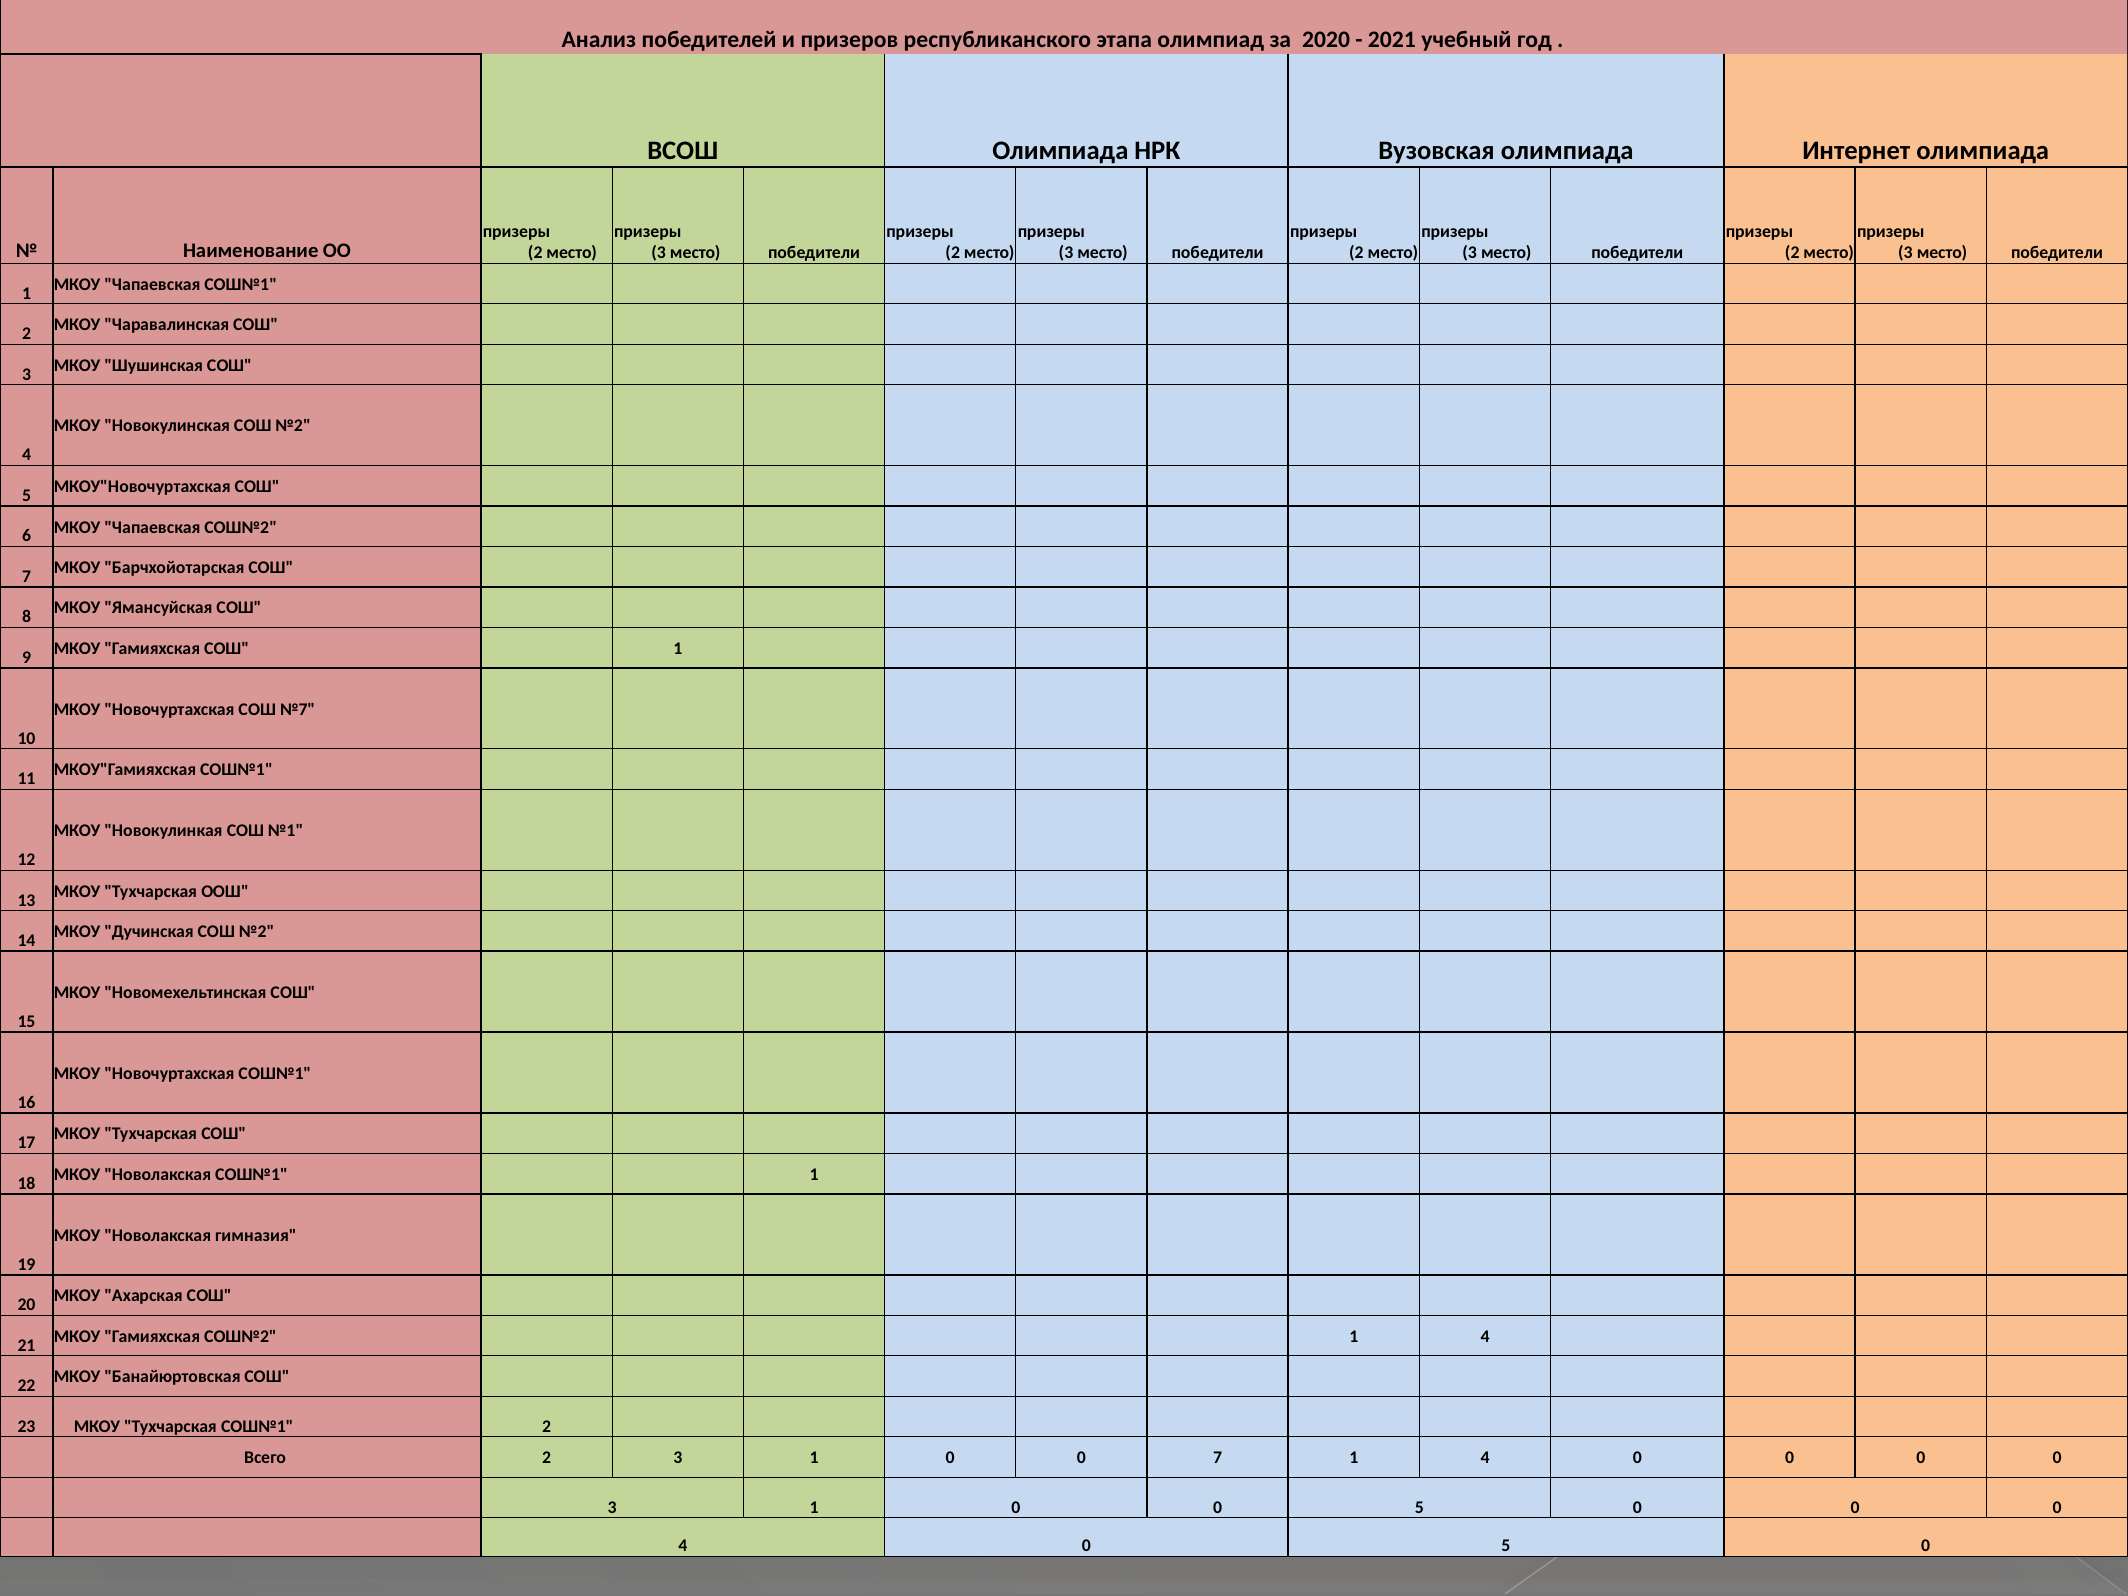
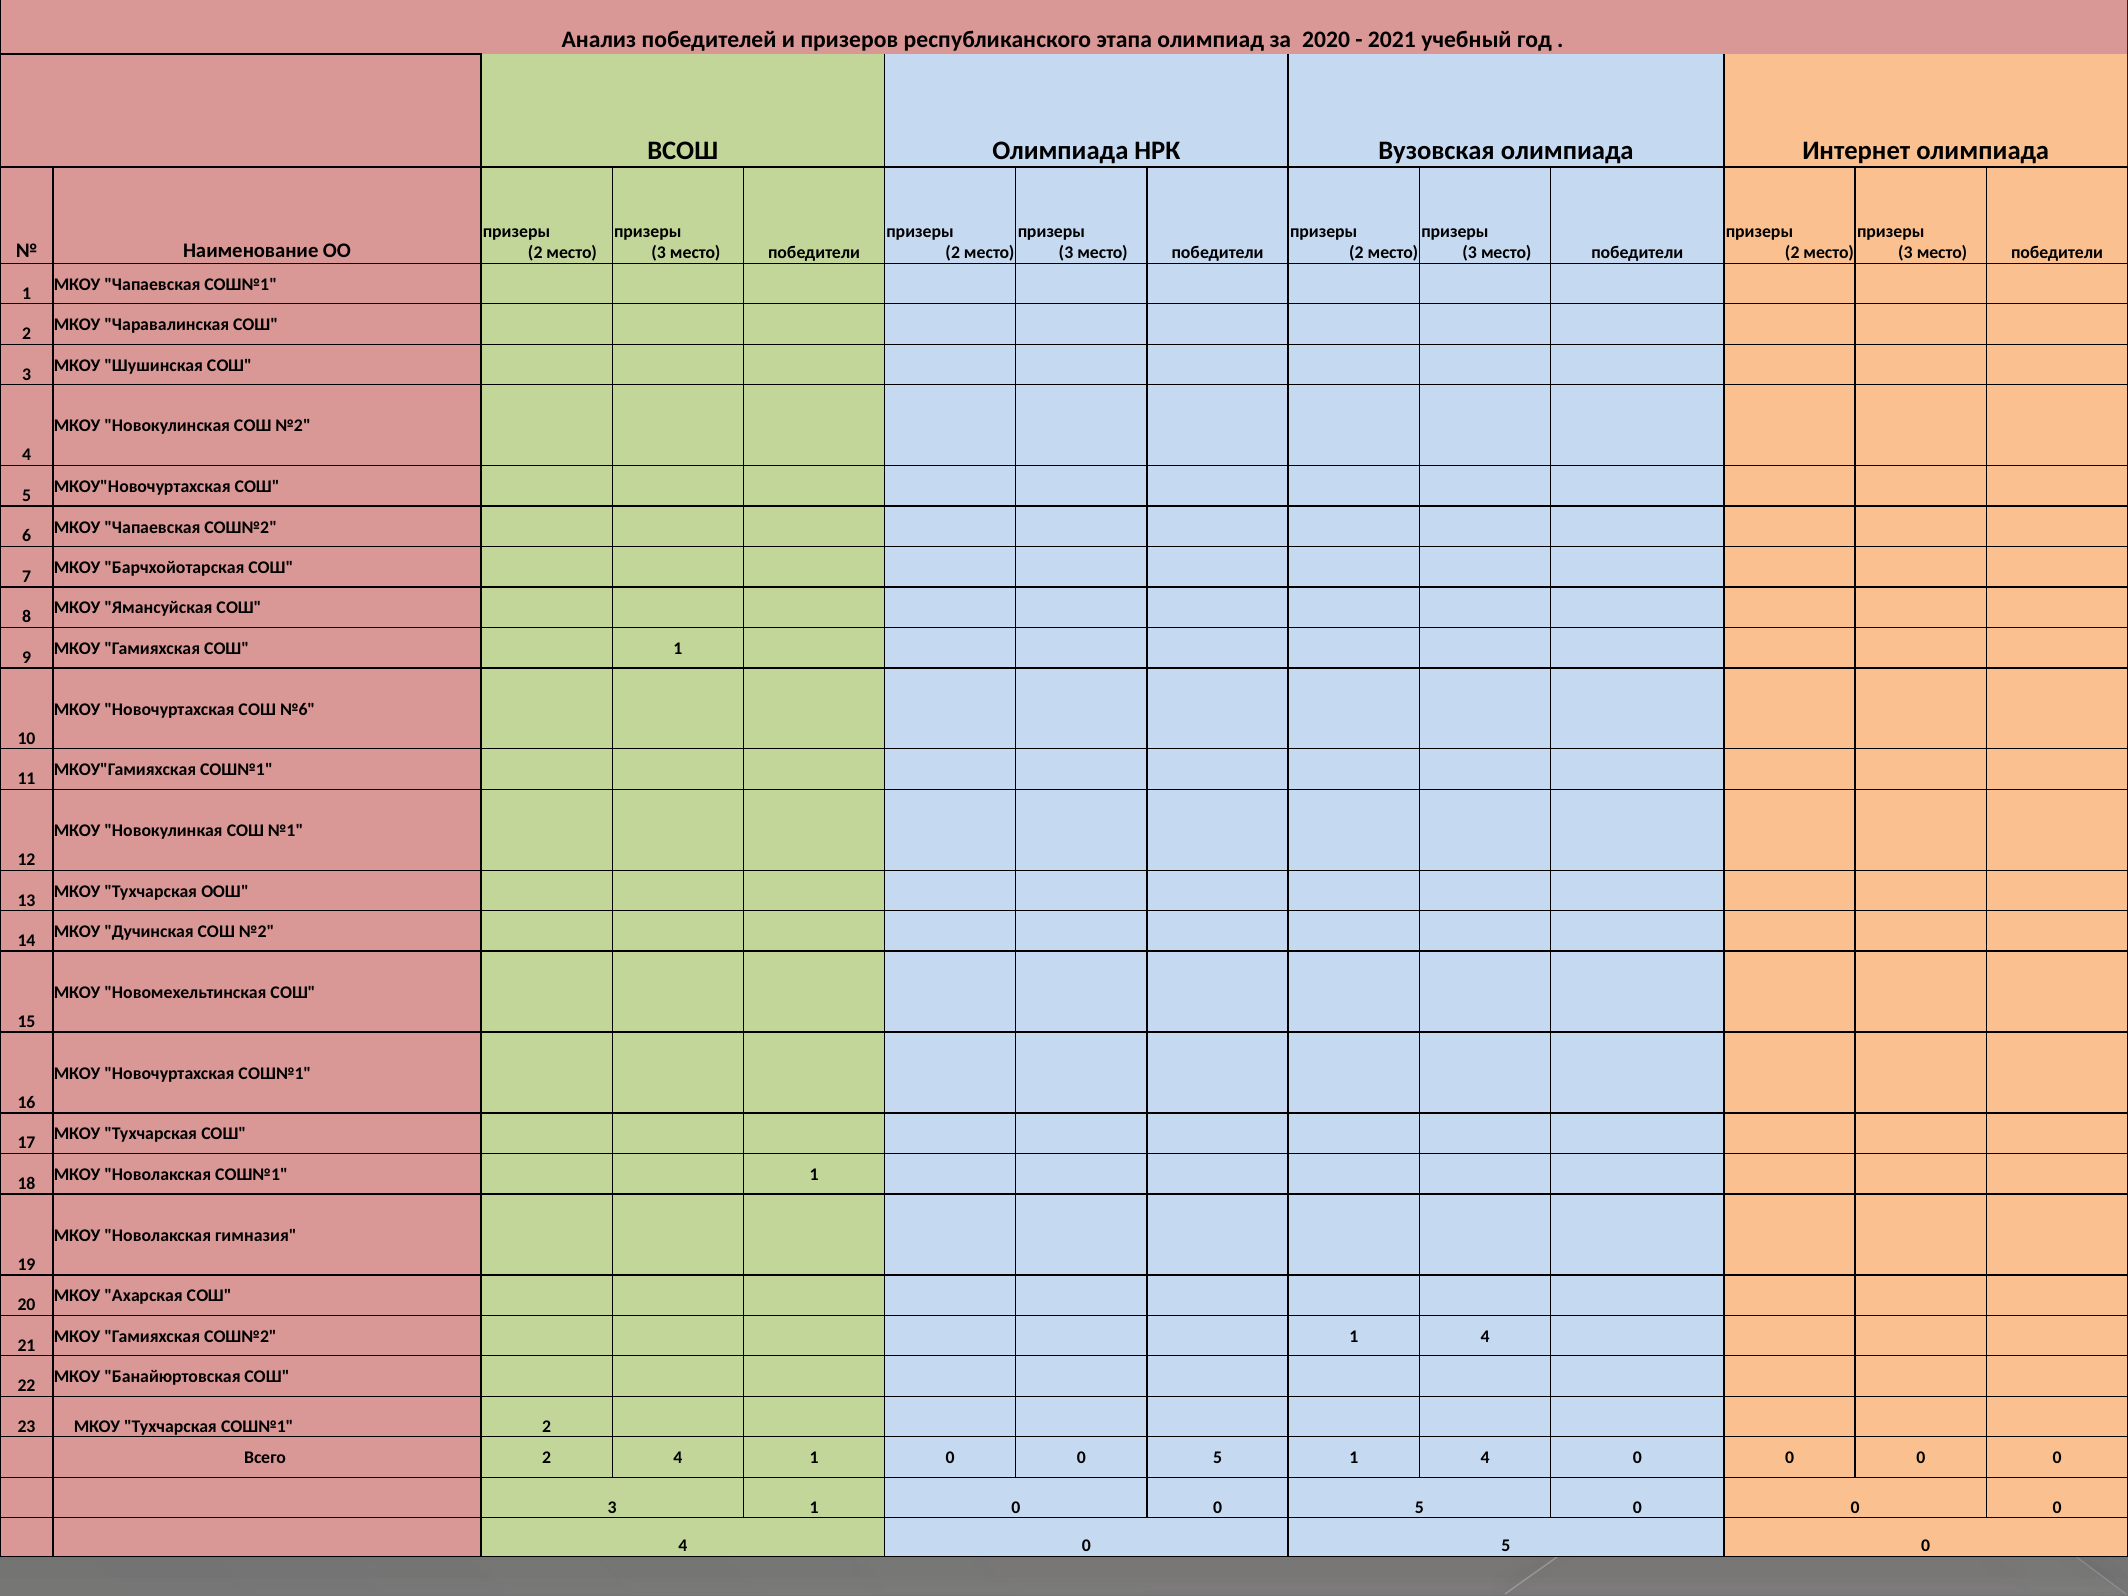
№7: №7 -> №6 (298, 709)
2 3: 3 -> 4 (678, 1458)
7: 7 -> 5 (1218, 1458)
